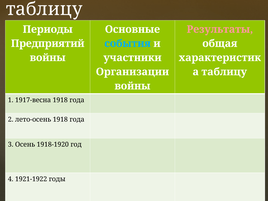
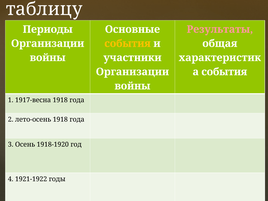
Предприятий: Предприятий -> Организации (48, 43)
события colour: light blue -> yellow (128, 43)
таблицу: таблицу -> события (224, 72)
